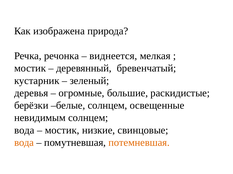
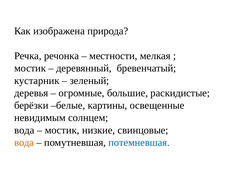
виднеется: виднеется -> местности (113, 56)
белые солнцем: солнцем -> картины (107, 106)
потемневшая colour: orange -> blue (139, 143)
